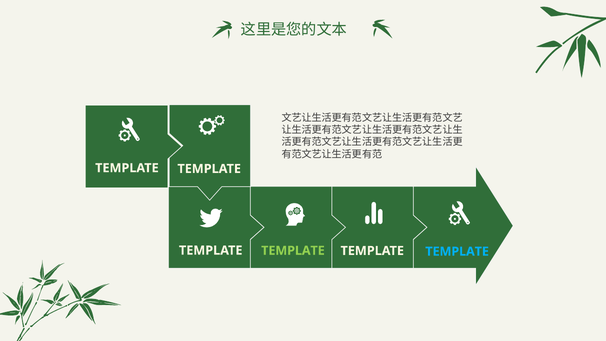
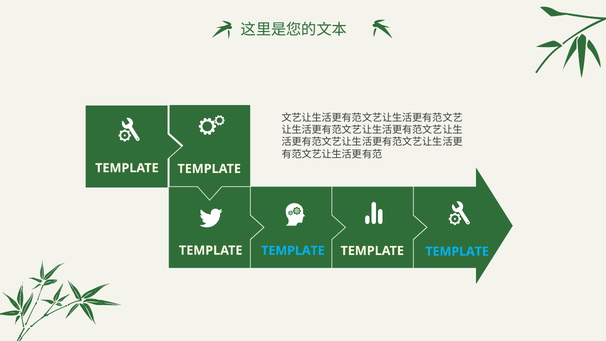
TEMPLATE colour: light green -> light blue (293, 251)
